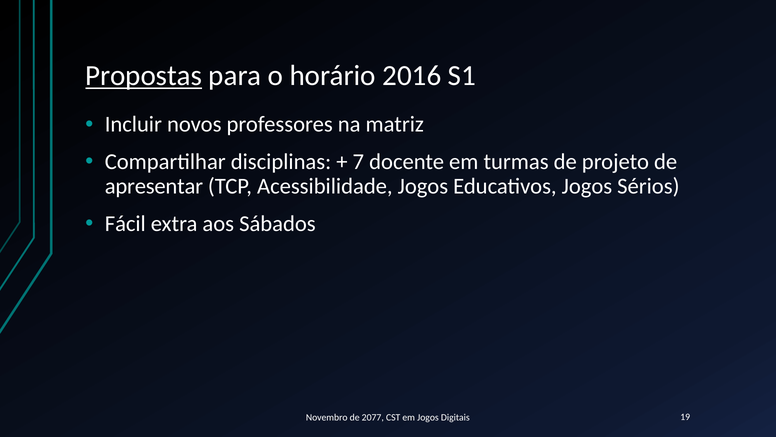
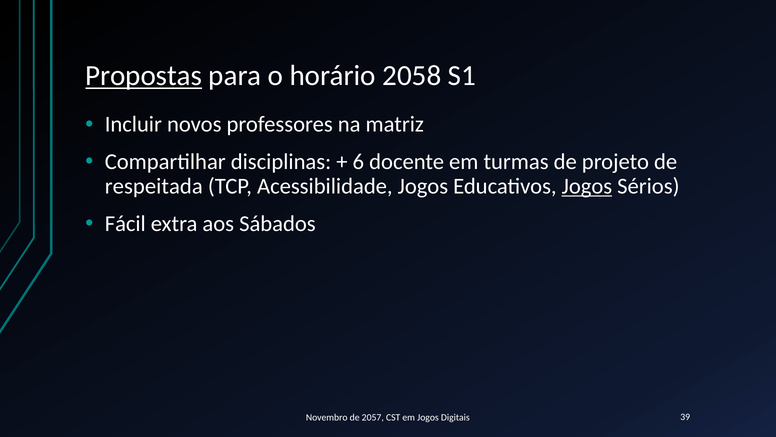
2016: 2016 -> 2058 (412, 76)
7: 7 -> 6 (358, 162)
apresentar: apresentar -> respeitada (154, 186)
Jogos underline: none -> present (587, 186)
2077: 2077 -> 2057 (373, 417)
19: 19 -> 39 (685, 417)
